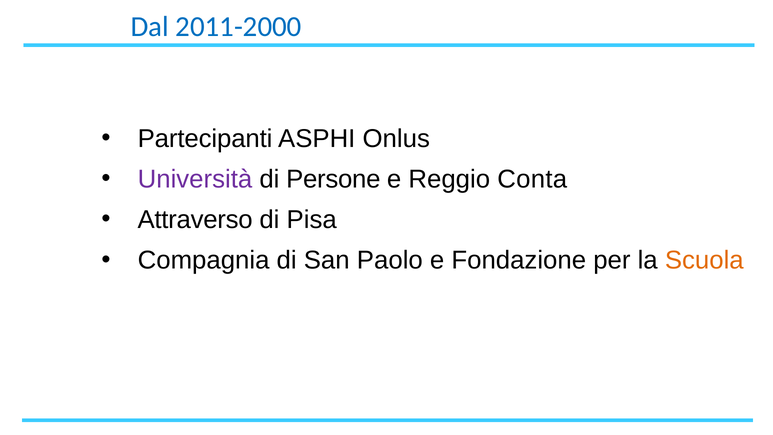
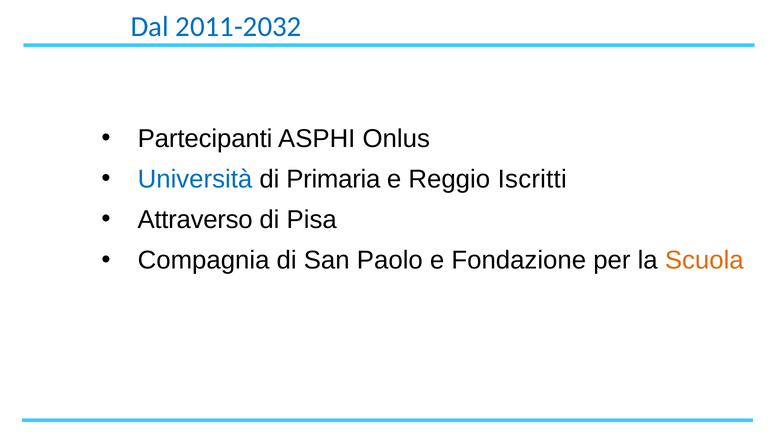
2011-2000: 2011-2000 -> 2011-2032 (238, 27)
Università colour: purple -> blue (195, 179)
Persone: Persone -> Primaria (333, 179)
Conta: Conta -> Iscritti (532, 179)
